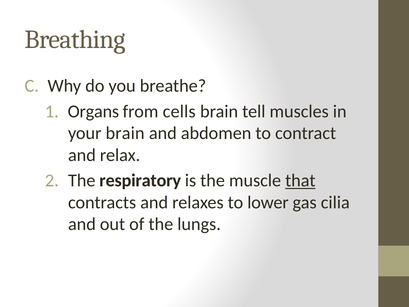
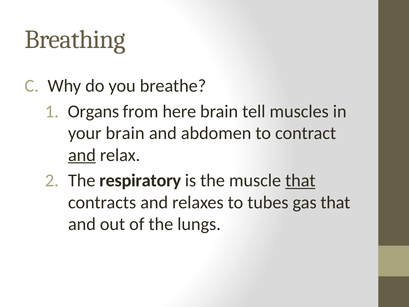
cells: cells -> here (179, 111)
and underline: none -> present (82, 155)
lower: lower -> tubes (268, 202)
gas cilia: cilia -> that (335, 202)
